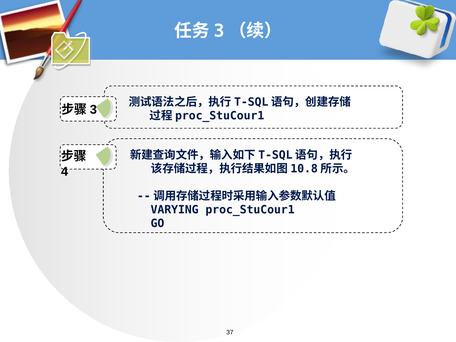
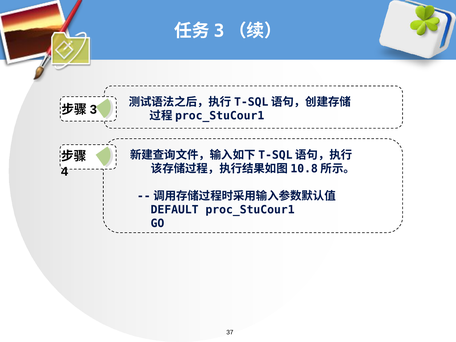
VARYING: VARYING -> DEFAULT (175, 210)
